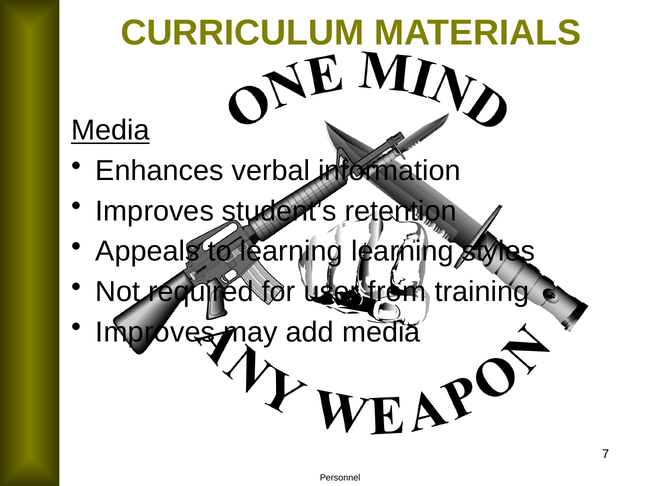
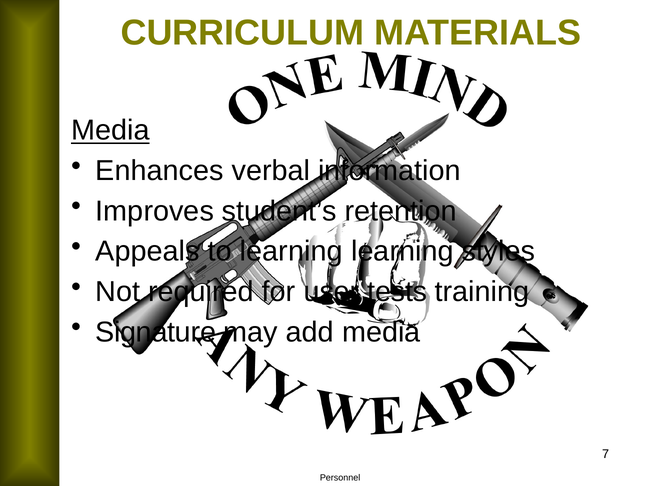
from: from -> tests (397, 292)
Improves: Improves -> Signature (156, 332)
